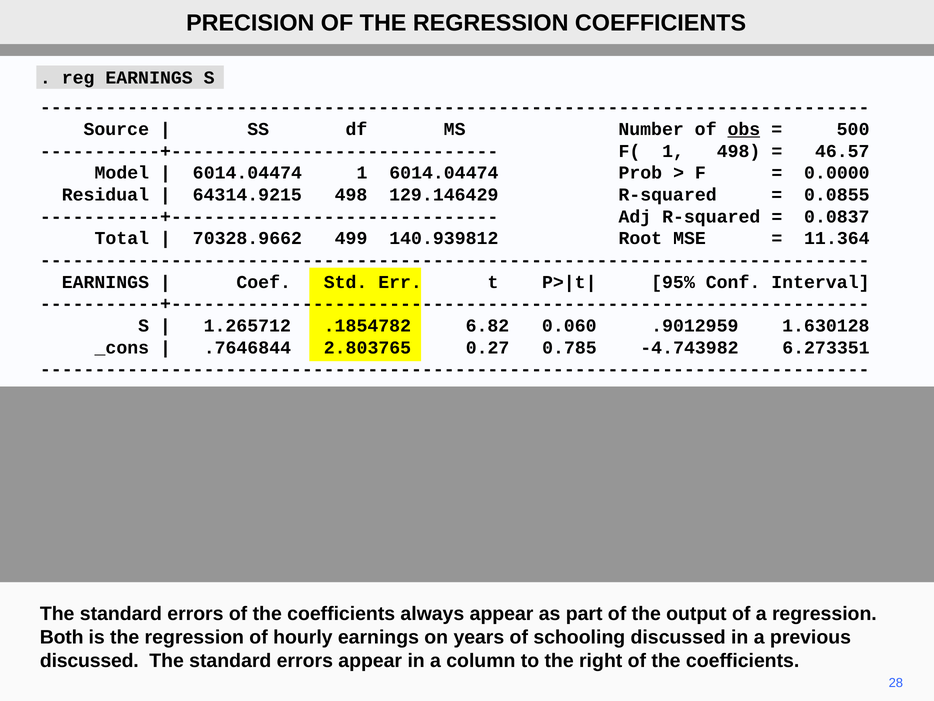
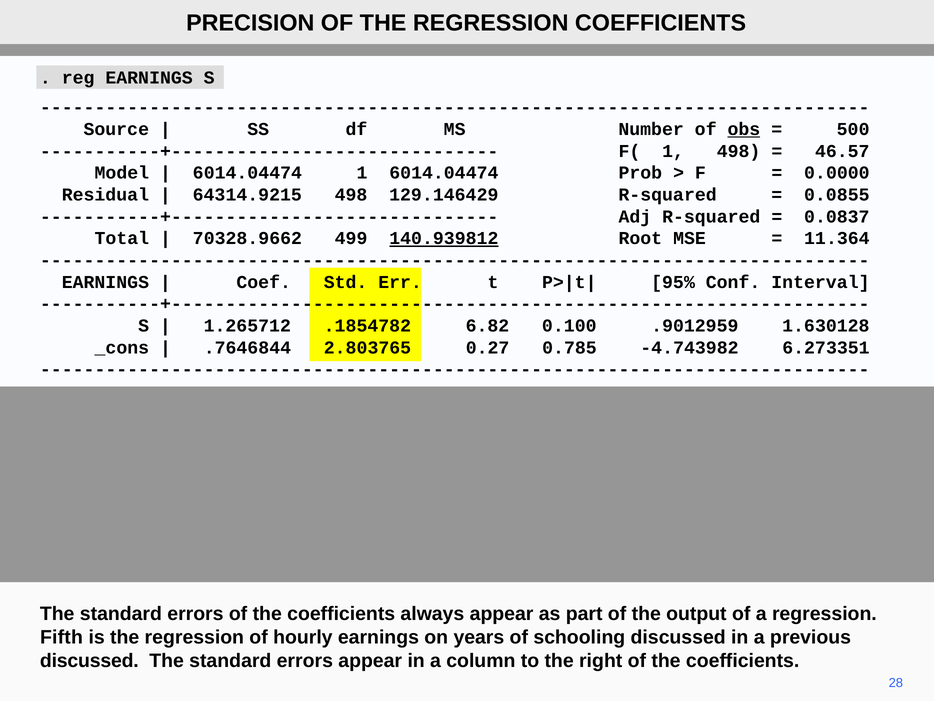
140.939812 underline: none -> present (444, 238)
0.060: 0.060 -> 0.100 (569, 325)
Both: Both -> Fifth (61, 637)
